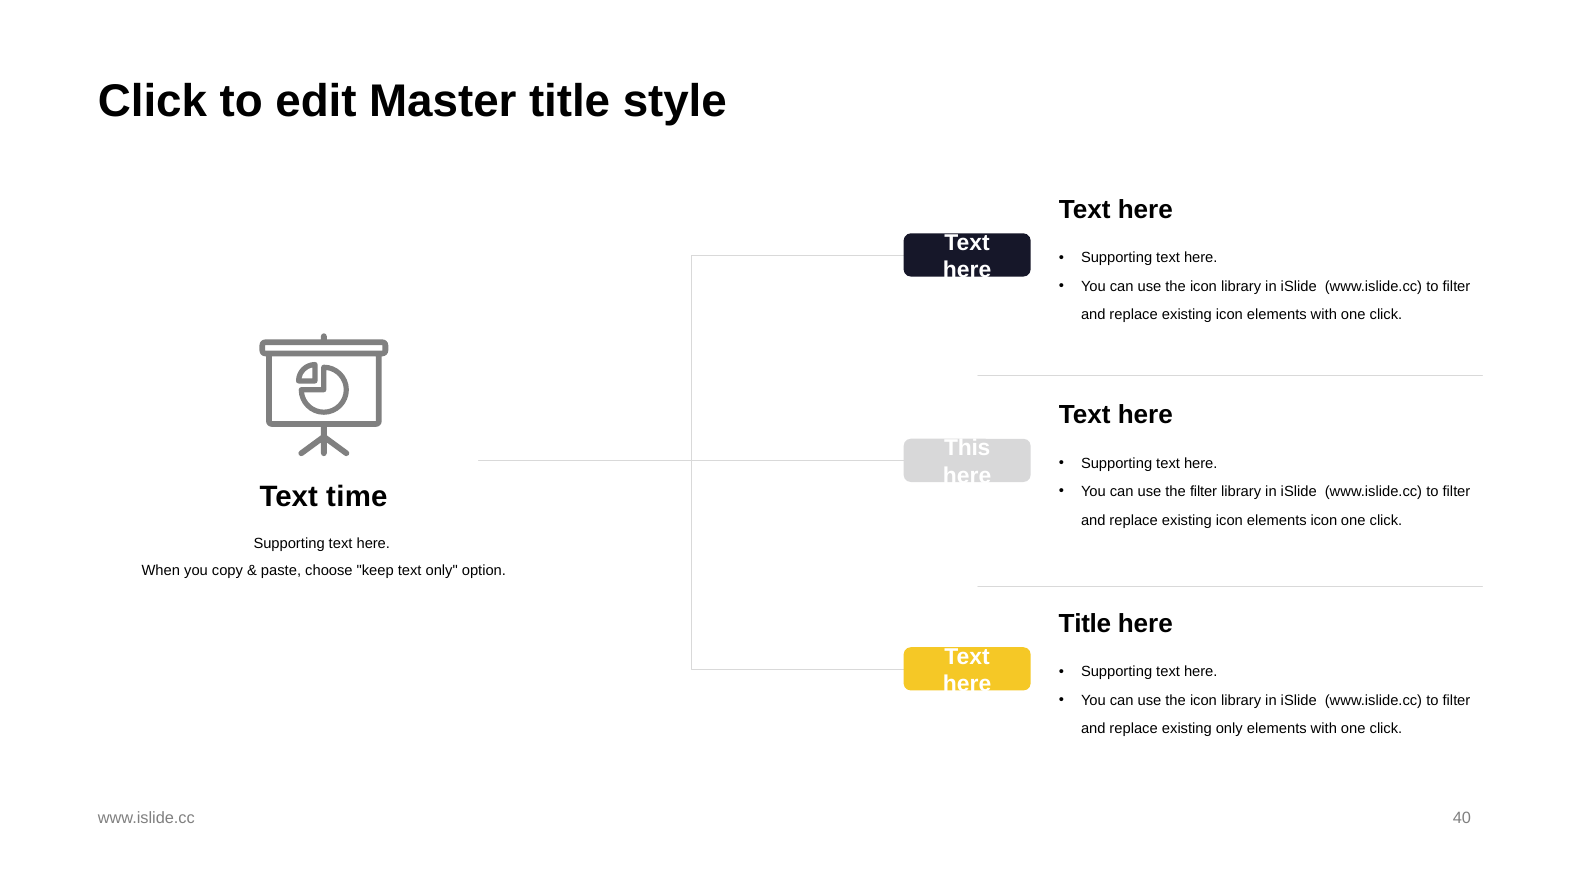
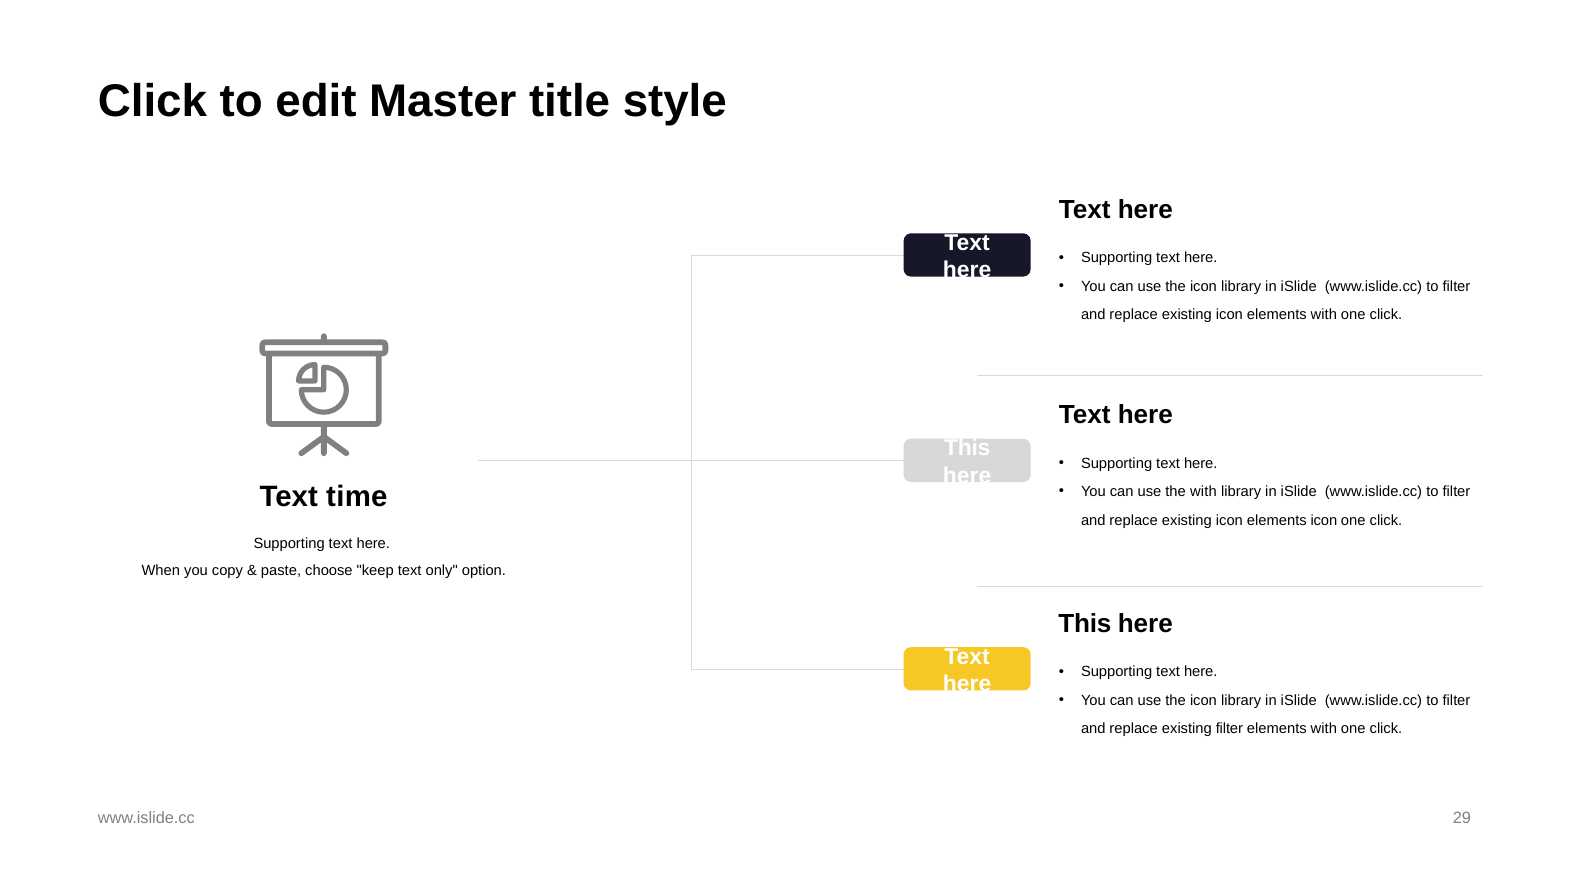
the filter: filter -> with (1203, 492)
Title: Title -> This (1085, 623)
existing only: only -> filter (1229, 728)
40: 40 -> 29 (1462, 817)
